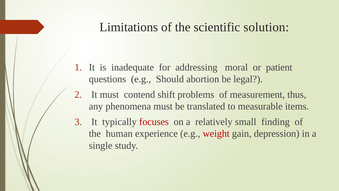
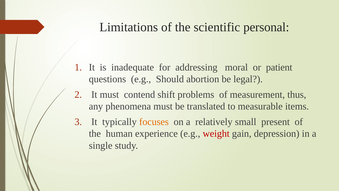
solution: solution -> personal (266, 27)
focuses colour: red -> orange (154, 122)
finding: finding -> present (276, 122)
